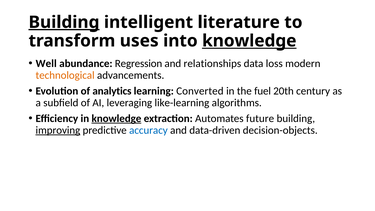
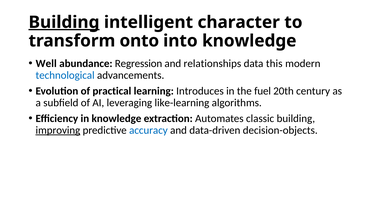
literature: literature -> character (239, 22)
uses: uses -> onto (139, 41)
knowledge underline: present -> none (249, 41)
loss: loss -> this (274, 63)
technological colour: orange -> blue (65, 75)
analytics: analytics -> practical (112, 91)
Converted: Converted -> Introduces (200, 91)
knowledge underline: present -> none (116, 118)
future: future -> classic (260, 118)
